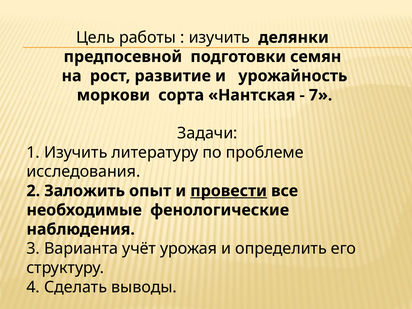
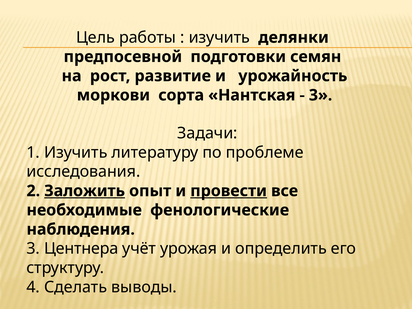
7: 7 -> 3 (321, 95)
Заложить underline: none -> present (85, 191)
Варианта: Варианта -> Центнера (81, 249)
